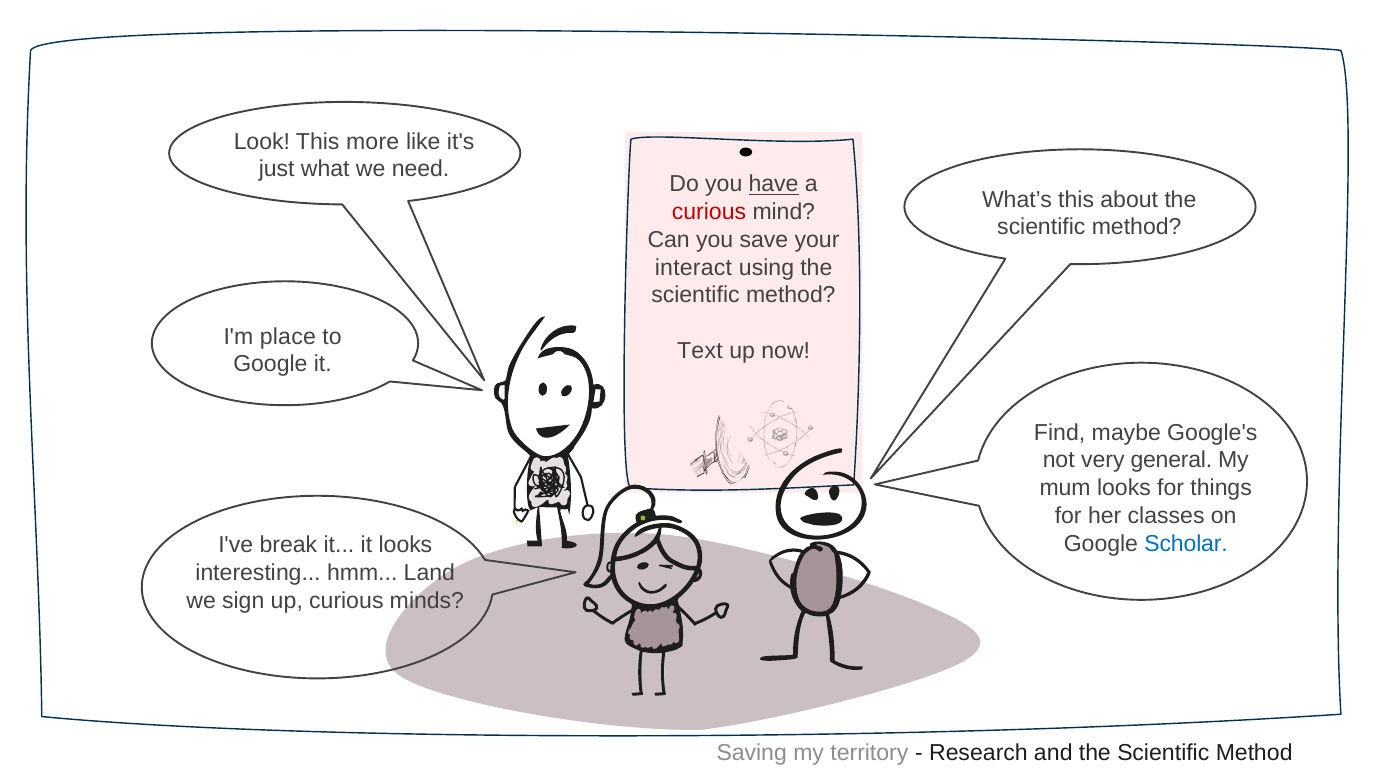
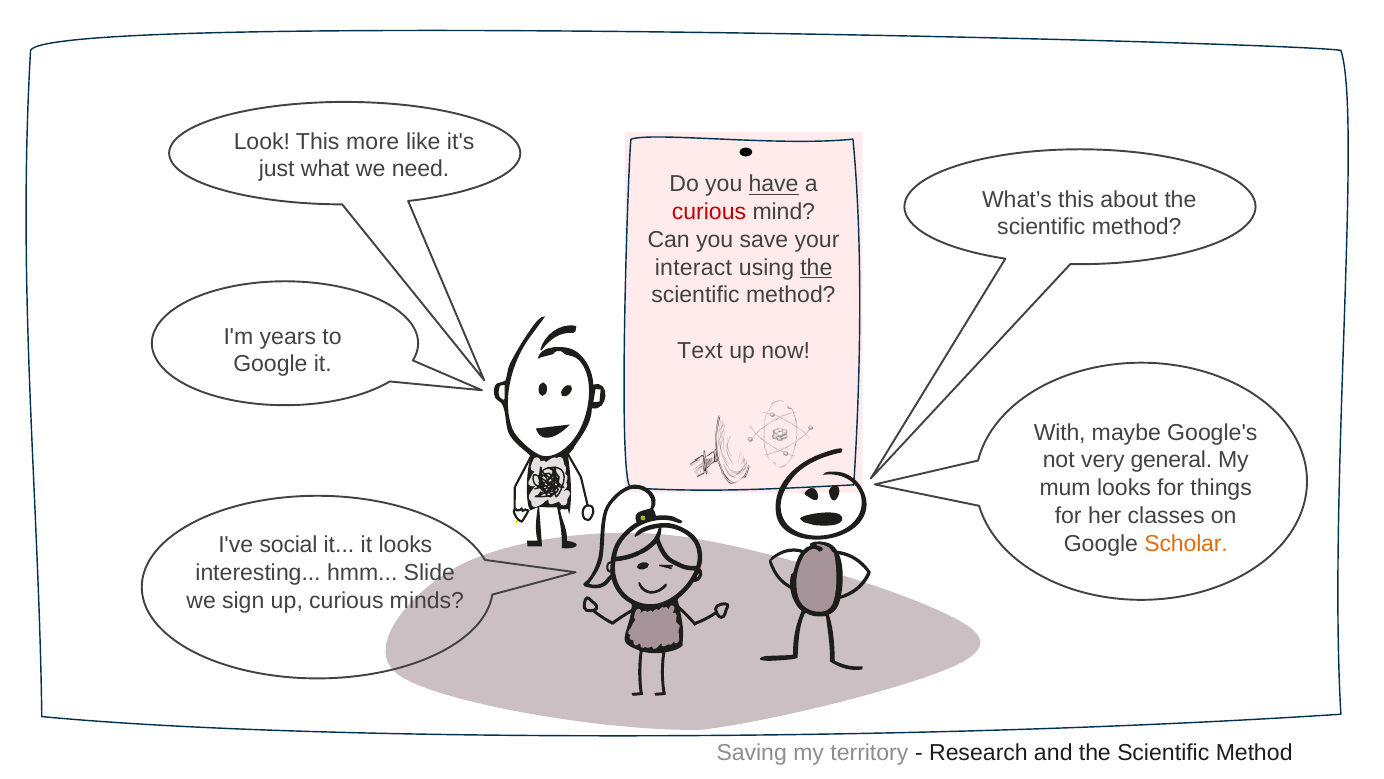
the underline: none -> present (816, 267)
place: place -> years (288, 336)
Find: Find -> With (1060, 432)
Scholar colour: blue -> orange (1186, 543)
break: break -> social (289, 545)
Land: Land -> Slide (429, 573)
